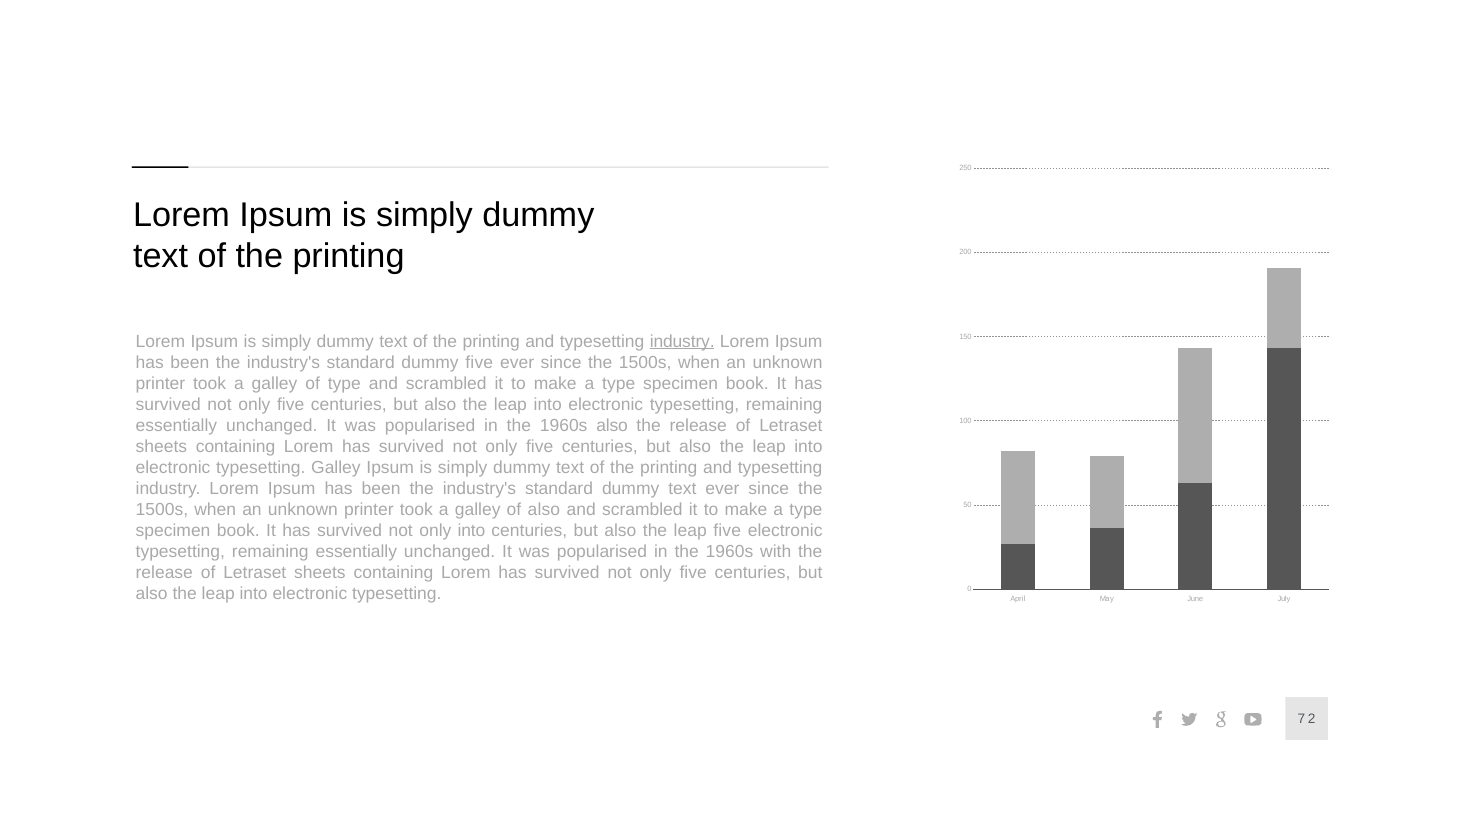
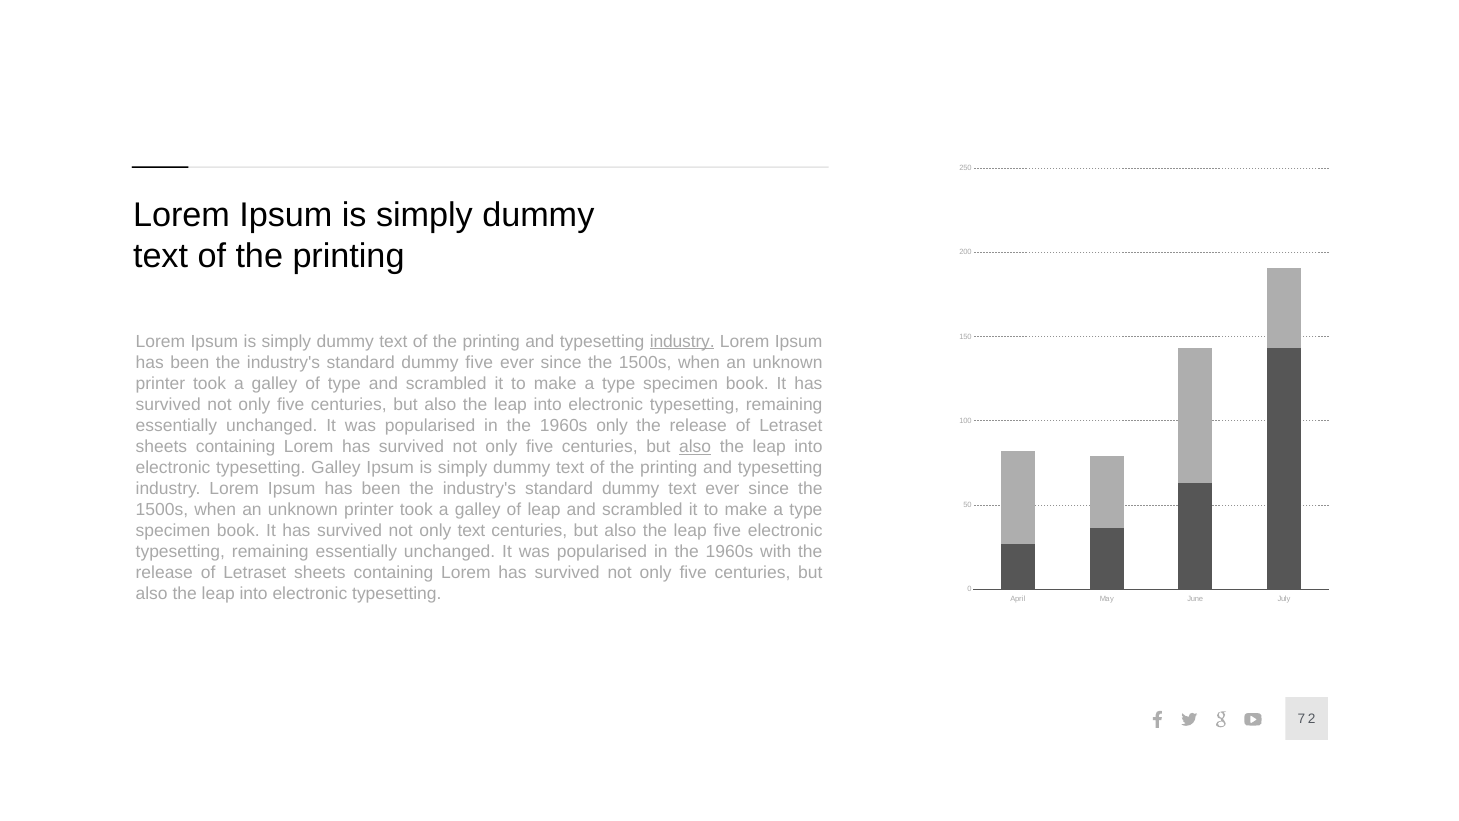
1960s also: also -> only (612, 425)
also underline: none -> present (695, 446)
of also: also -> leap (544, 509)
only into: into -> text (472, 530)
